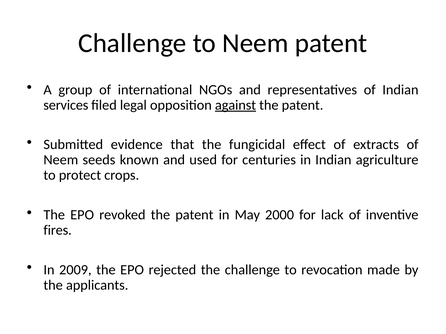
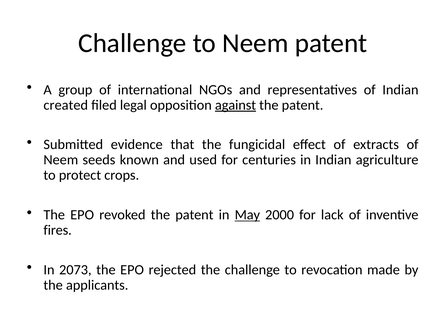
services: services -> created (66, 105)
May underline: none -> present (247, 215)
2009: 2009 -> 2073 (75, 270)
